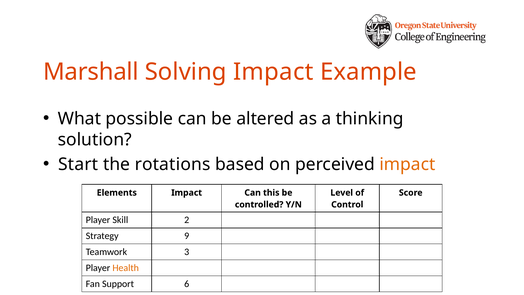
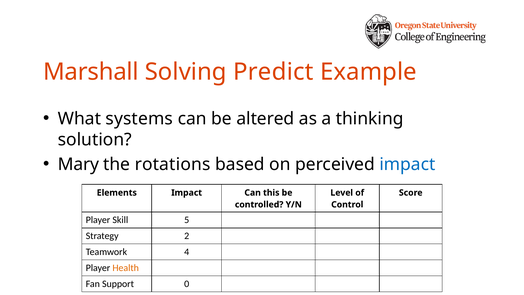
Solving Impact: Impact -> Predict (273, 72)
possible: possible -> systems (139, 119)
Start: Start -> Mary (78, 164)
impact colour: orange -> blue (407, 164)
2: 2 -> 5 (187, 220)
9: 9 -> 2 (187, 236)
3: 3 -> 4 (187, 252)
6: 6 -> 0 (187, 284)
